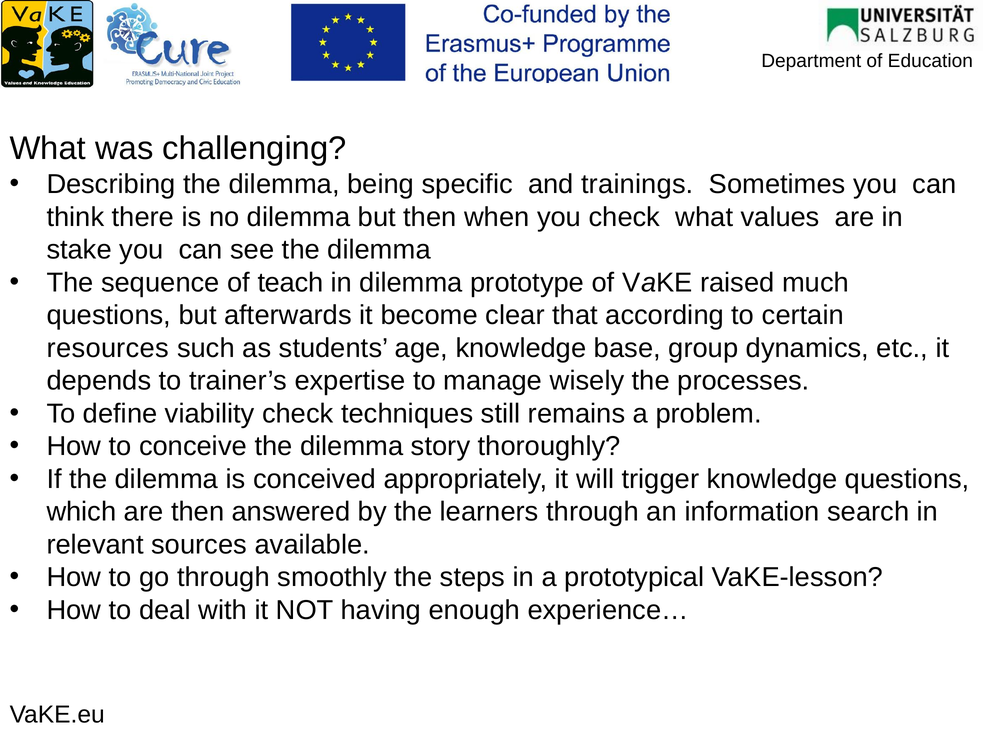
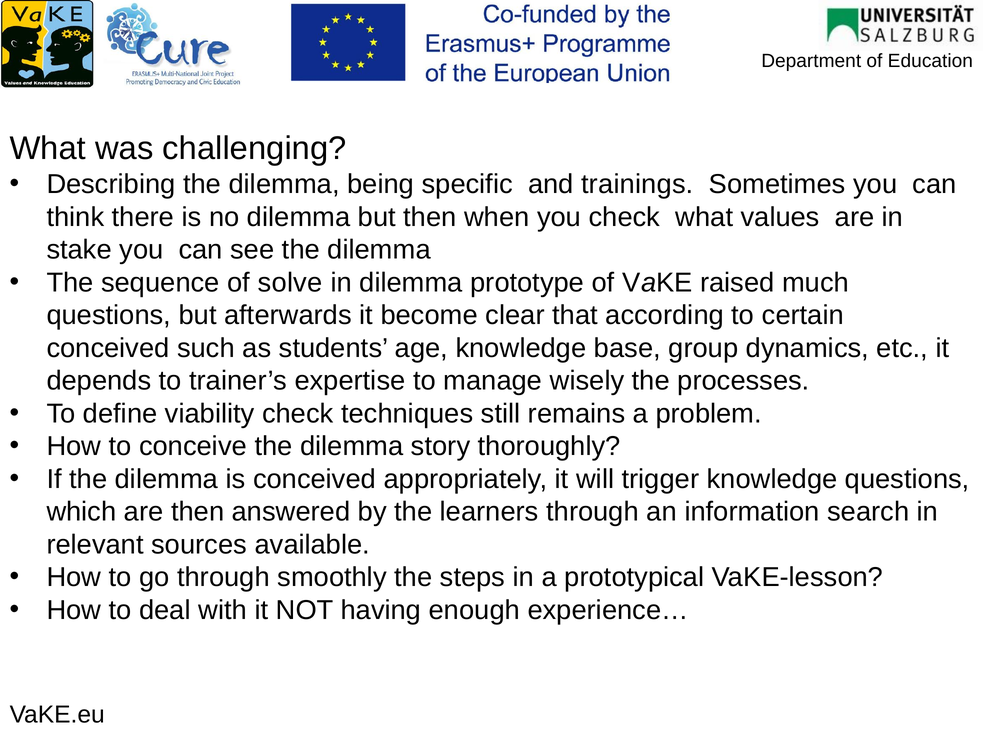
teach: teach -> solve (290, 283)
resources: resources -> conceived (108, 348)
